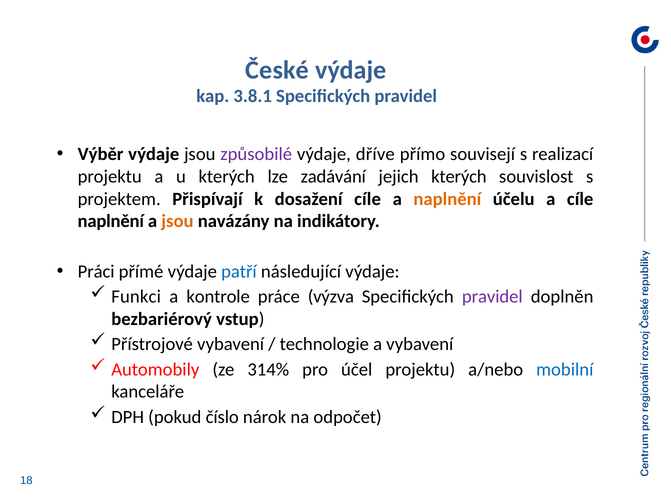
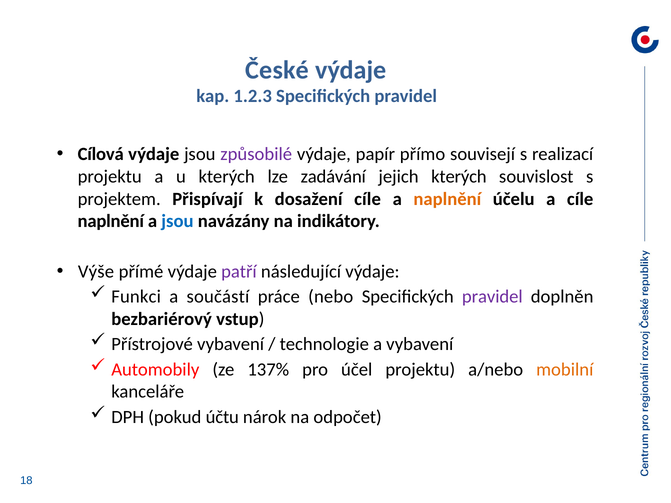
3.8.1: 3.8.1 -> 1.2.3 (253, 96)
Výběr: Výběr -> Cílová (101, 154)
dříve: dříve -> papír (375, 154)
jsou colour: orange -> blue (177, 221)
Práci: Práci -> Výše (96, 272)
patří colour: blue -> purple (239, 272)
kontrole: kontrole -> součástí (218, 297)
výzva: výzva -> nebo (331, 297)
314%: 314% -> 137% (268, 370)
mobilní colour: blue -> orange (565, 370)
číslo: číslo -> účtu (222, 417)
